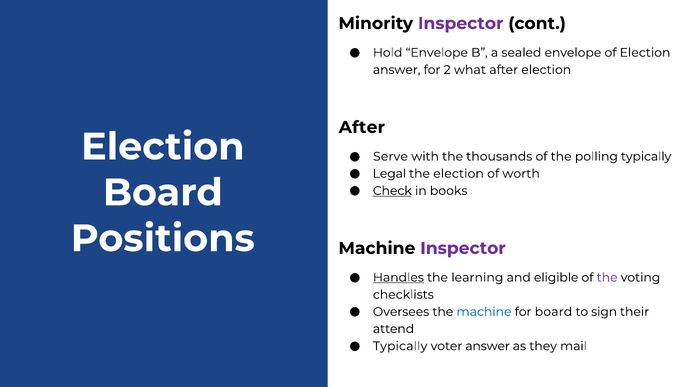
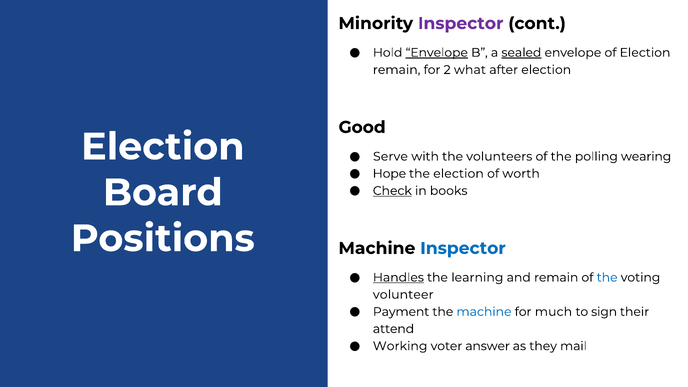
Envelope underline: none -> present (437, 53)
sealed underline: none -> present (521, 53)
answer: answer -> remain (397, 70)
After: After -> Good (362, 127)
thousands: thousands -> volunteers (499, 156)
polling typically: typically -> wearing (646, 156)
Legal: Legal -> Hope (389, 174)
Inspector colour: purple -> blue (463, 248)
and eligible: eligible -> remain (556, 277)
the colour: purple -> blue (607, 277)
checklists: checklists -> volunteer (403, 295)
Oversees: Oversees -> Payment (401, 312)
for board: board -> much (553, 312)
Typically: Typically -> Working (400, 346)
